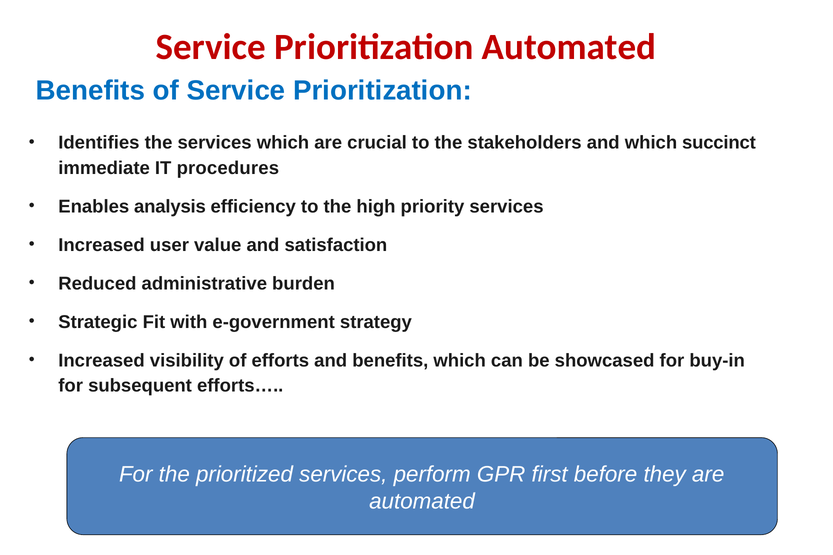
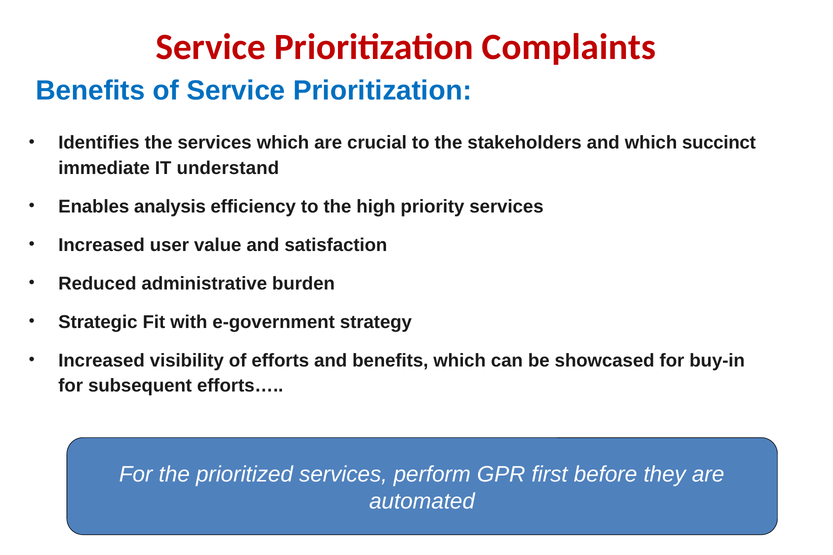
Prioritization Automated: Automated -> Complaints (569, 47)
procedures: procedures -> understand (228, 168)
